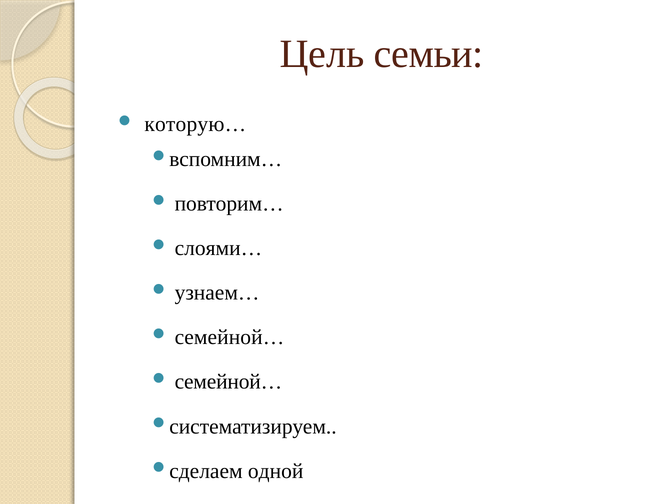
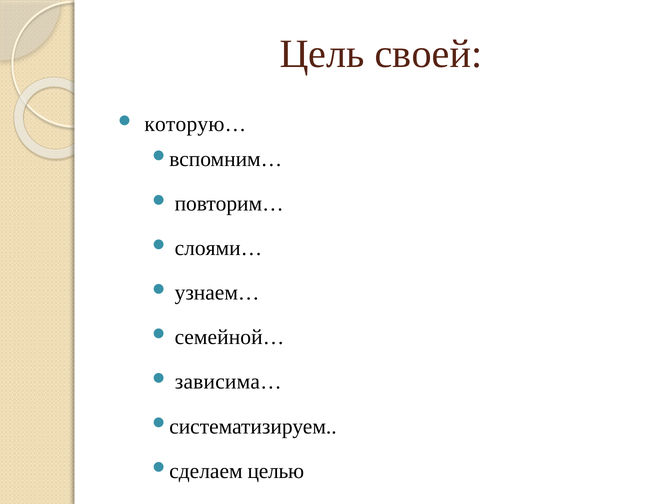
семьи: семьи -> своей (428, 54)
семейной…: семейной… -> зависима… (228, 382)
одной: одной -> целью (276, 471)
